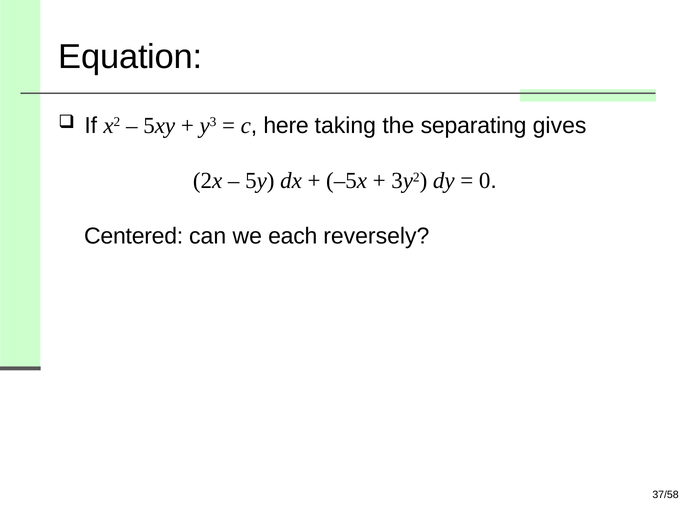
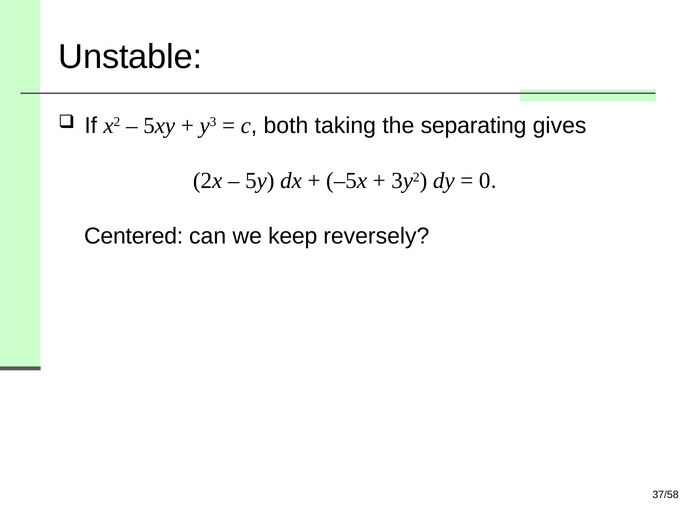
Equation: Equation -> Unstable (130, 57)
here: here -> both (286, 125)
each: each -> keep (293, 236)
